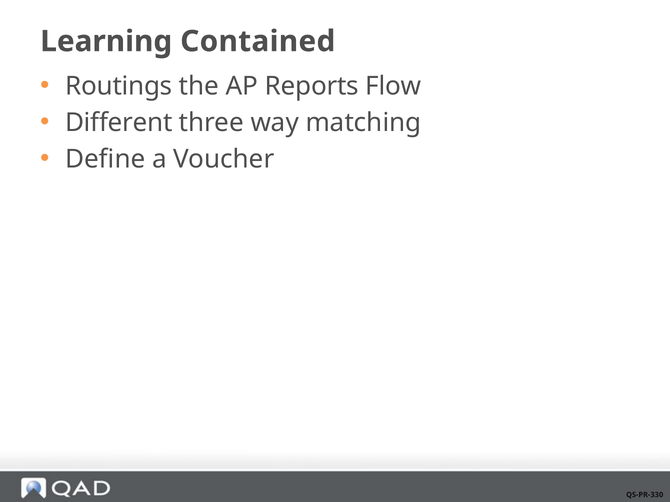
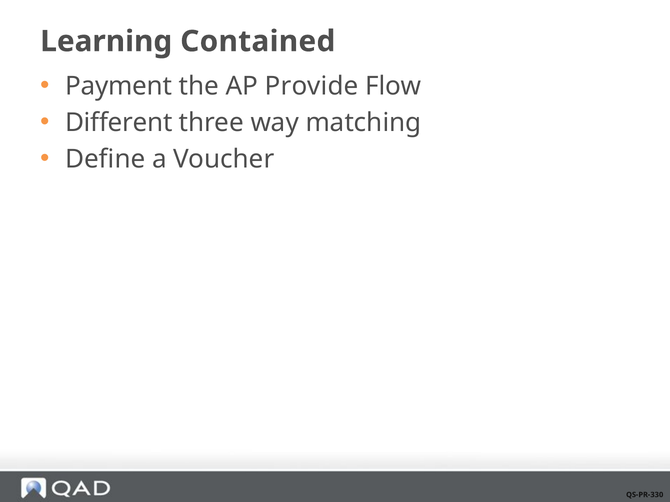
Routings: Routings -> Payment (119, 86)
Reports: Reports -> Provide (312, 86)
